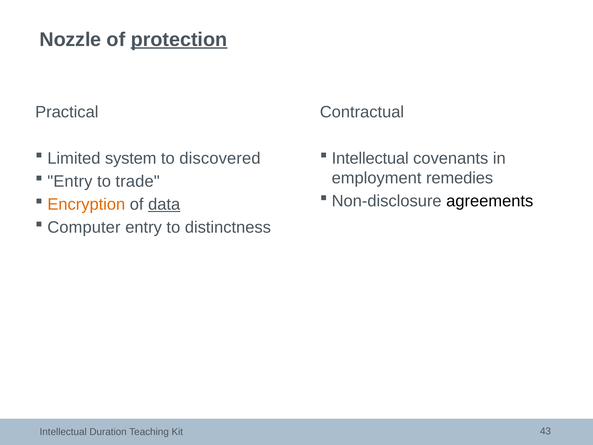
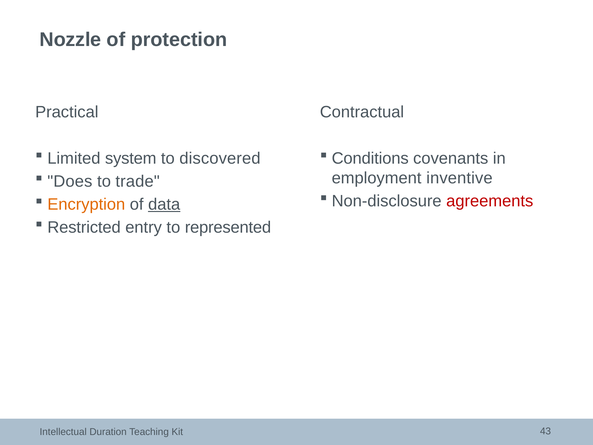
protection underline: present -> none (179, 39)
Intellectual: Intellectual -> Conditions (370, 158)
remedies: remedies -> inventive (459, 178)
Entry: Entry -> Does (70, 181)
agreements colour: black -> red (490, 201)
Computer: Computer -> Restricted (84, 227)
distinctness: distinctness -> represented (228, 227)
